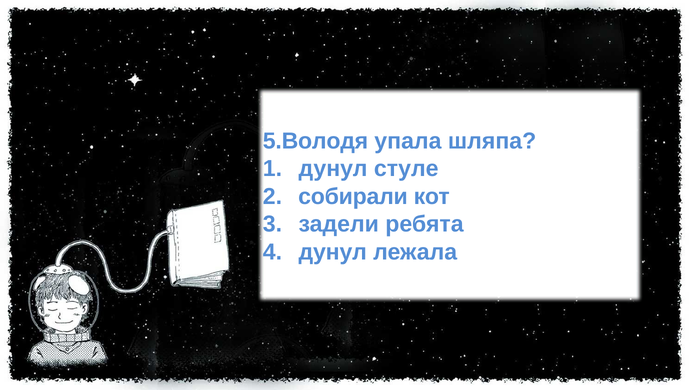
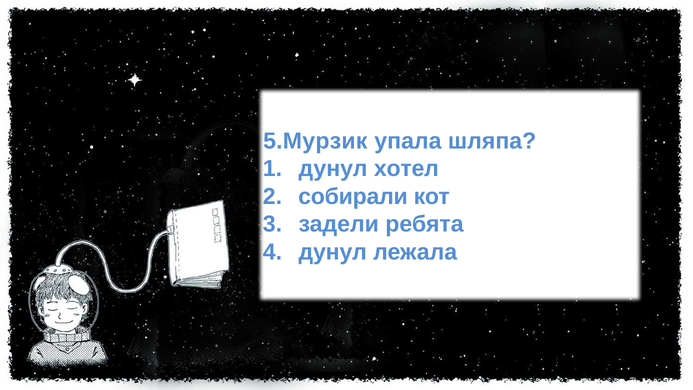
5.Володя: 5.Володя -> 5.Мурзик (315, 141)
стуле: стуле -> хотел (406, 169)
